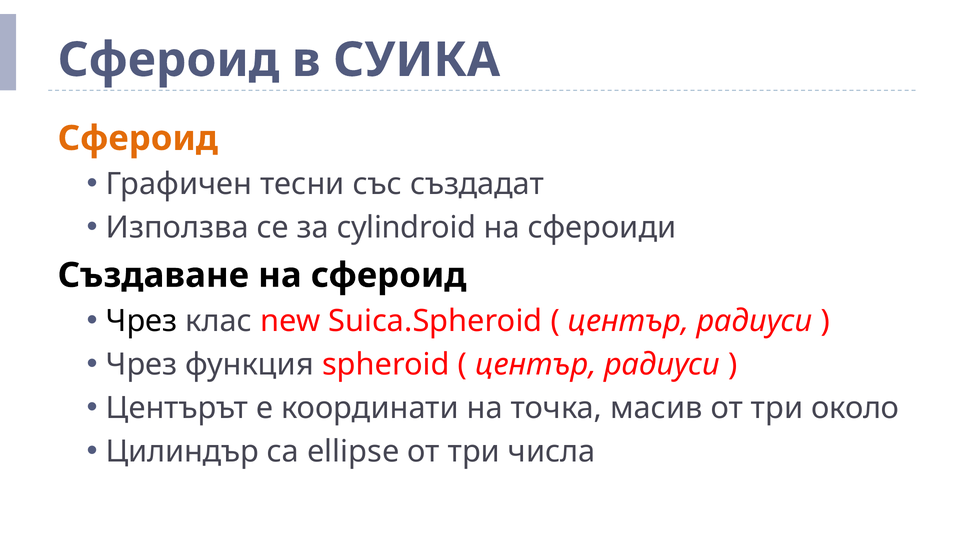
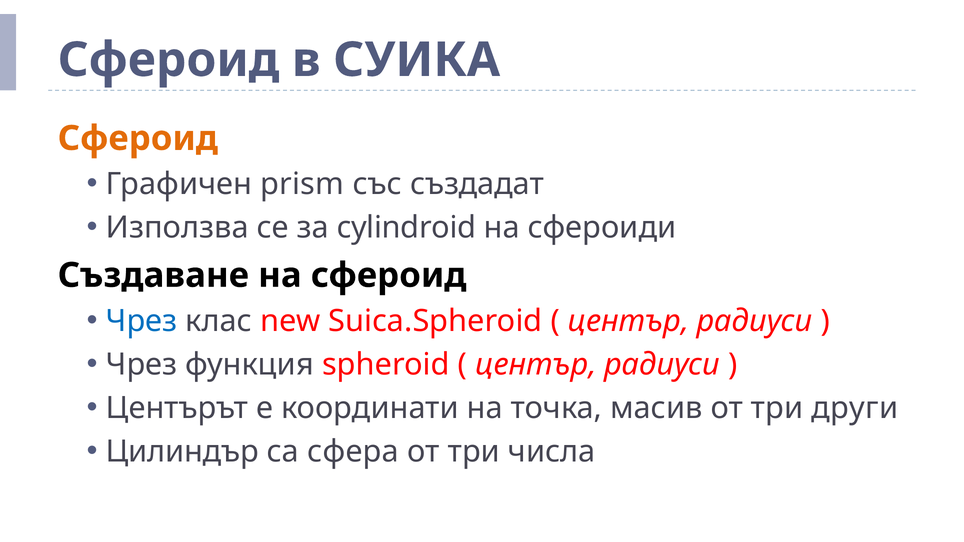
тесни: тесни -> prism (302, 184)
Чрез colour: black -> blue (142, 321)
около: около -> други (855, 408)
ellipse: ellipse -> сфера (353, 452)
